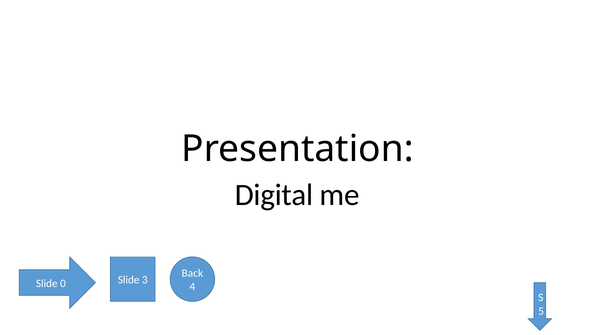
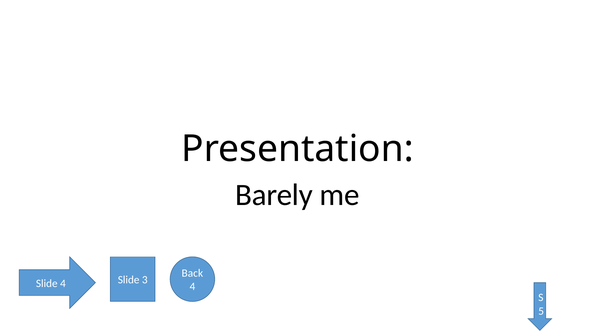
Digital: Digital -> Barely (274, 195)
Slide 0: 0 -> 4 (63, 283)
